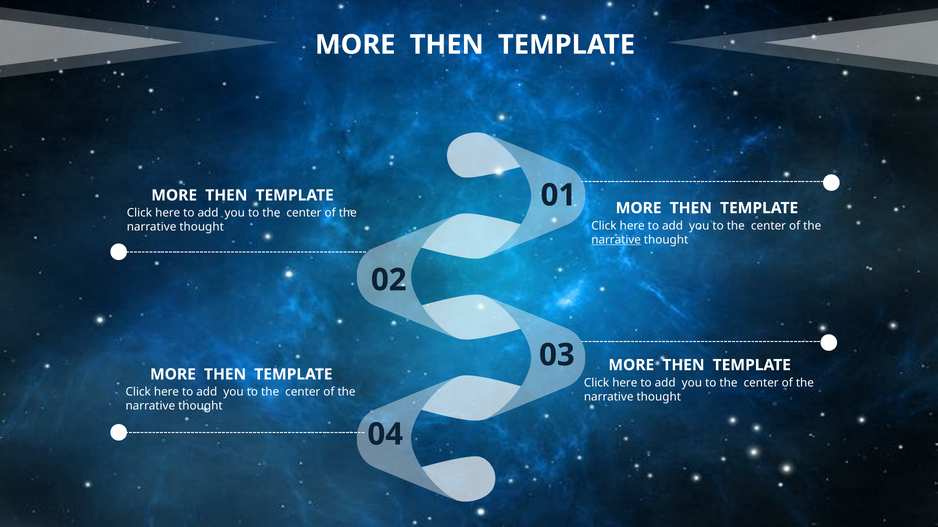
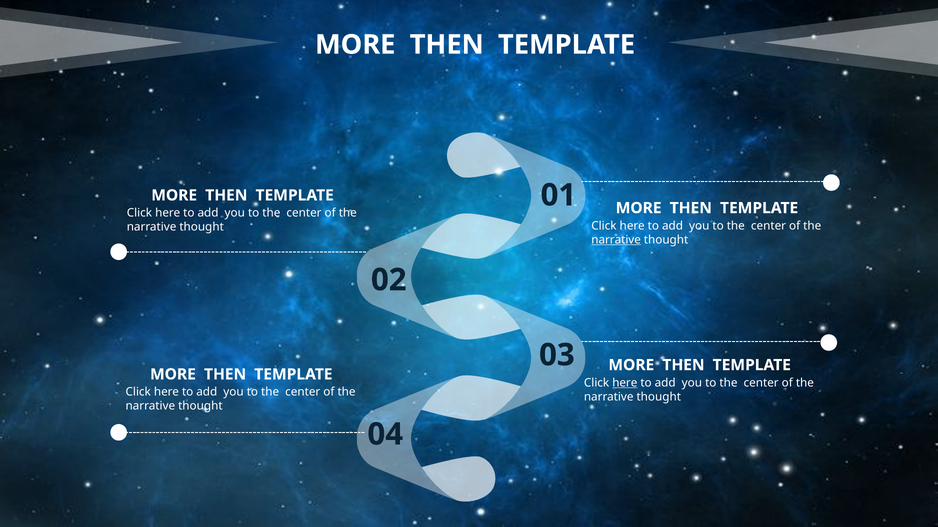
here underline: none -> present (625, 383)
